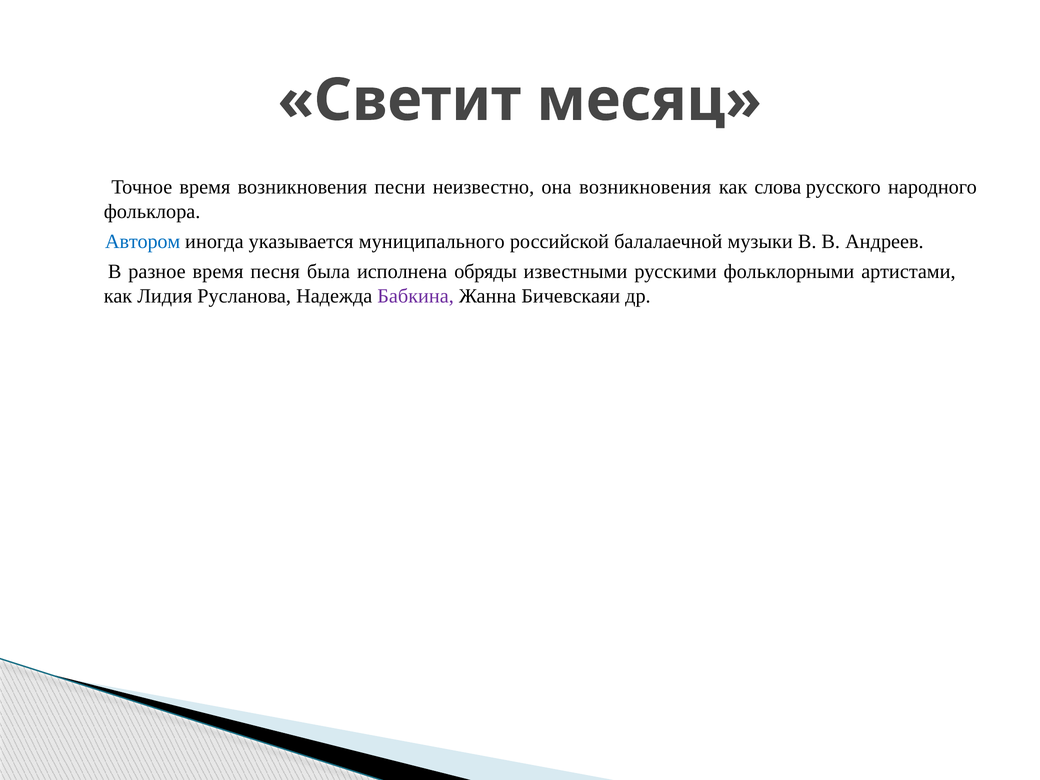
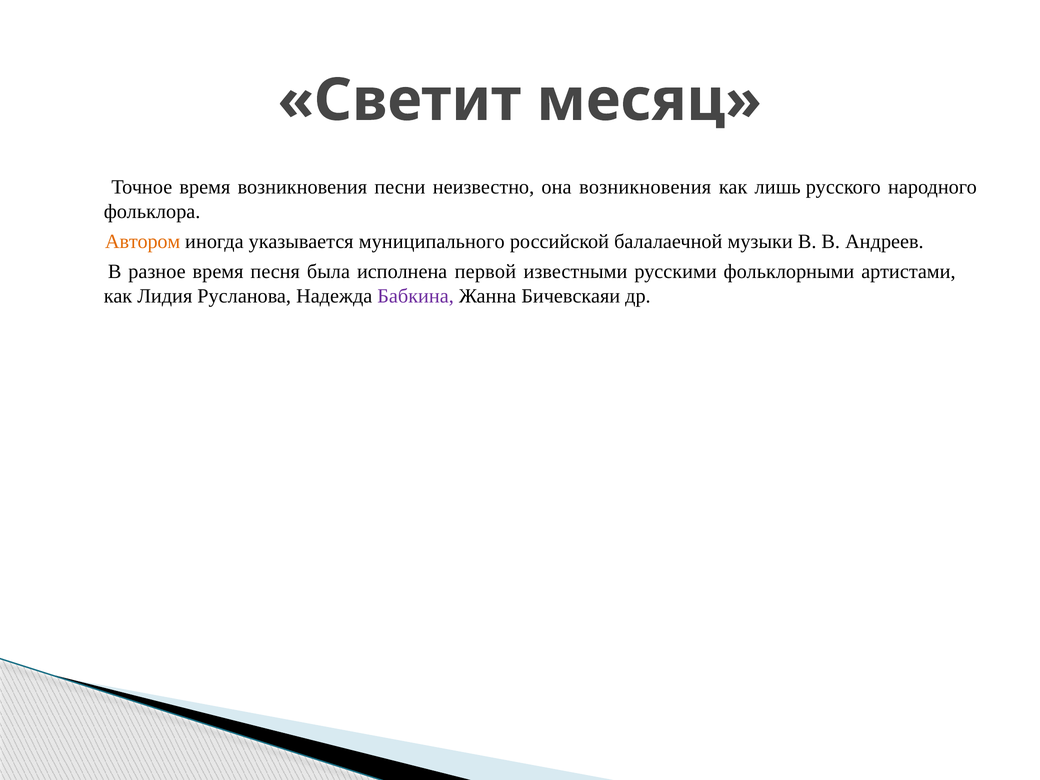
слова: слова -> лишь (778, 187)
Автором colour: blue -> orange (143, 242)
обряды: обряды -> первой (485, 272)
